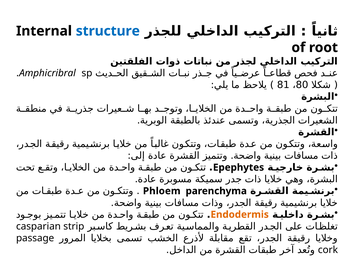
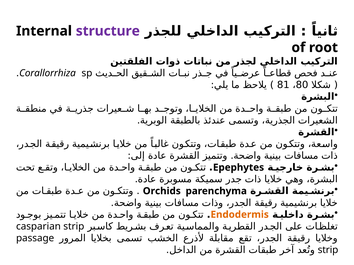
structure colour: blue -> purple (108, 31)
Amphicribral: Amphicribral -> Corallorrhiza (48, 73)
Phloem: Phloem -> Orchids (162, 191)
cork: cork -> strip (328, 250)
